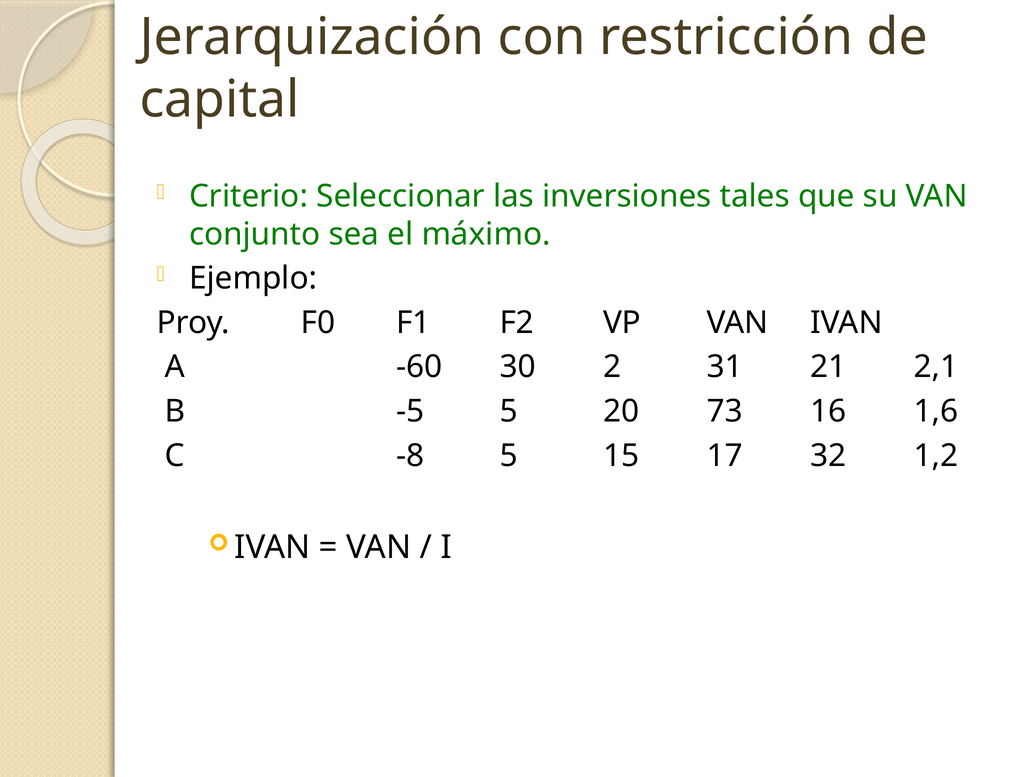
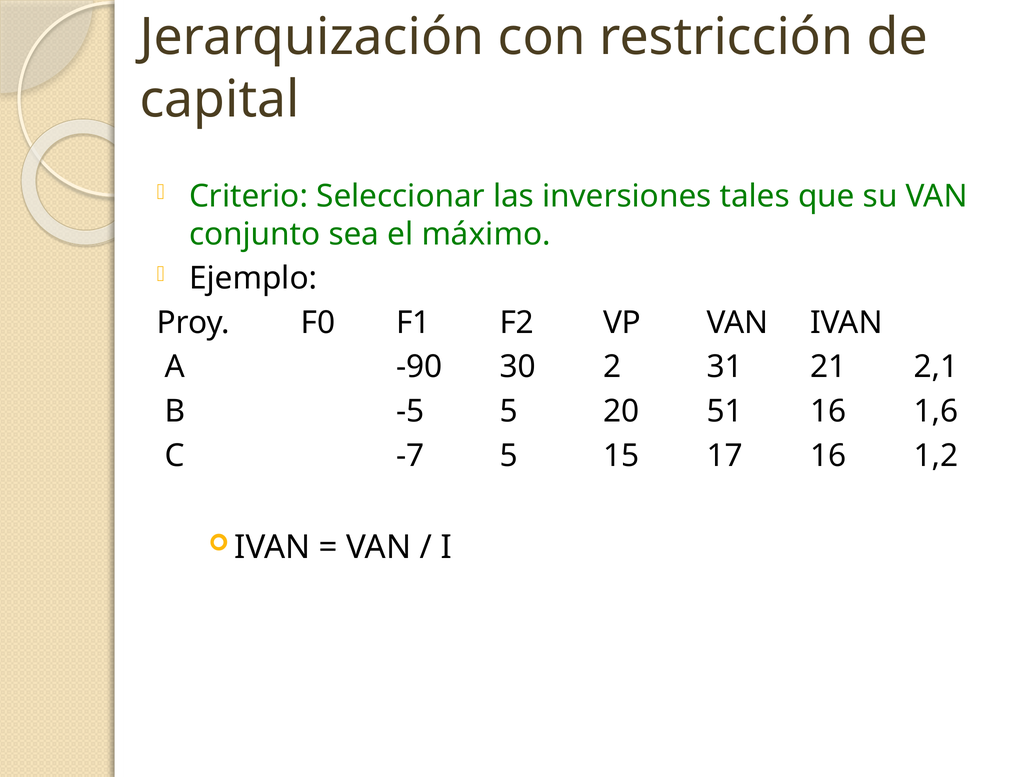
-60: -60 -> -90 (419, 367)
73: 73 -> 51 (725, 411)
-8: -8 -> -7 (410, 455)
17 32: 32 -> 16 (828, 455)
